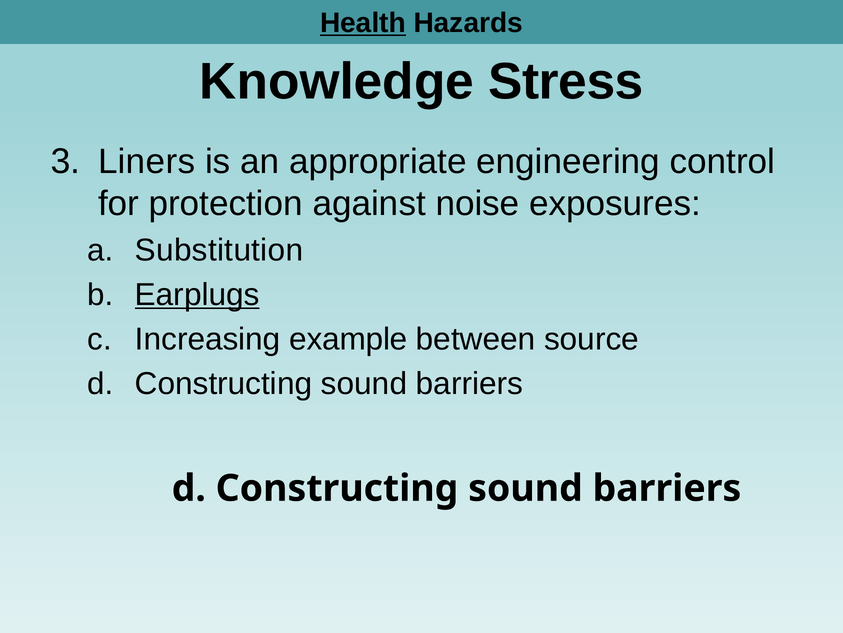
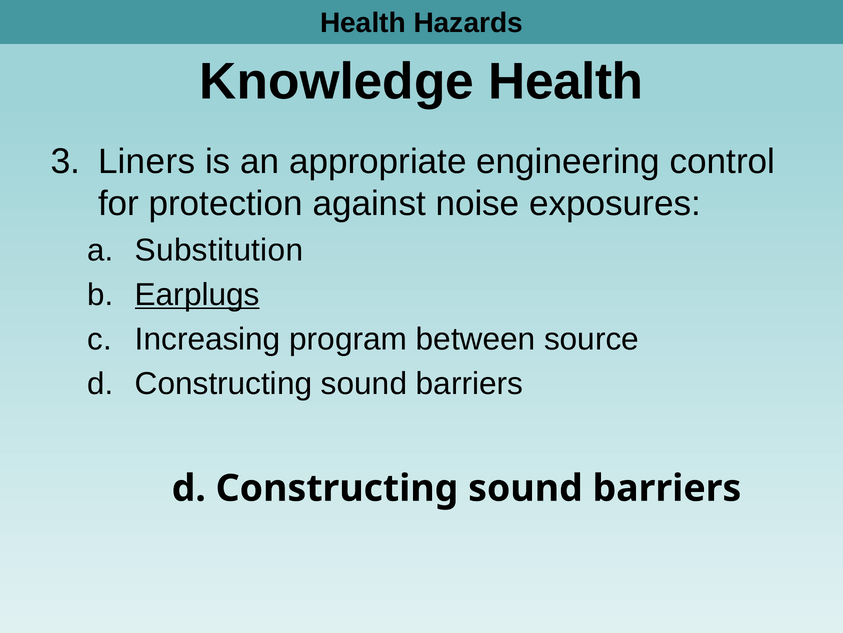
Health underline: present -> none (363, 23)
Knowledge Stress: Stress -> Health (566, 82)
example: example -> program (348, 339)
